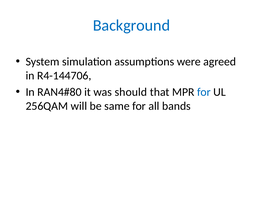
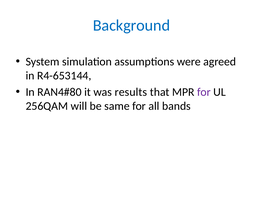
R4-144706: R4-144706 -> R4-653144 (64, 76)
should: should -> results (131, 92)
for colour: blue -> purple (204, 92)
